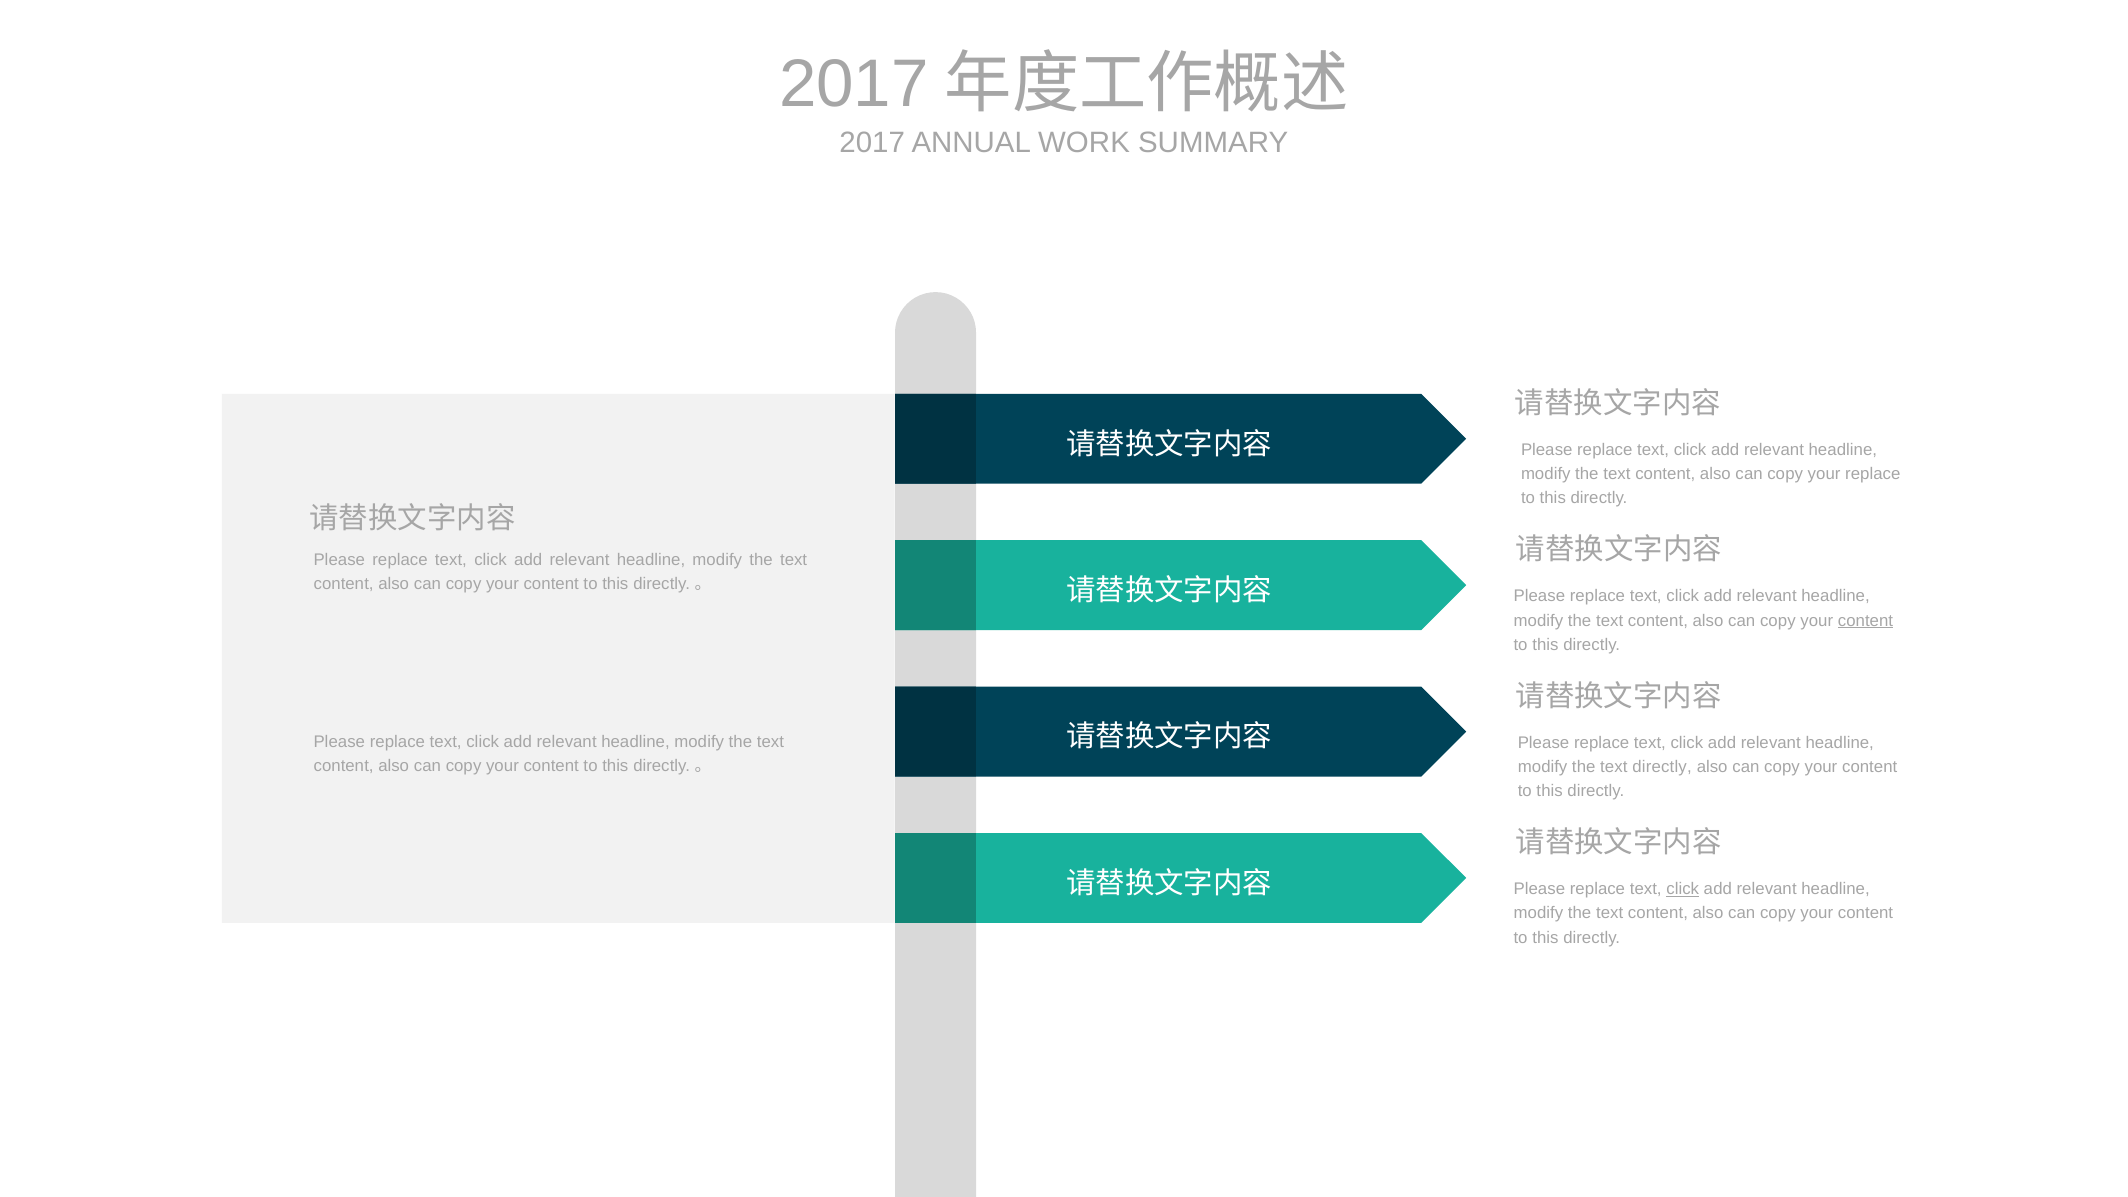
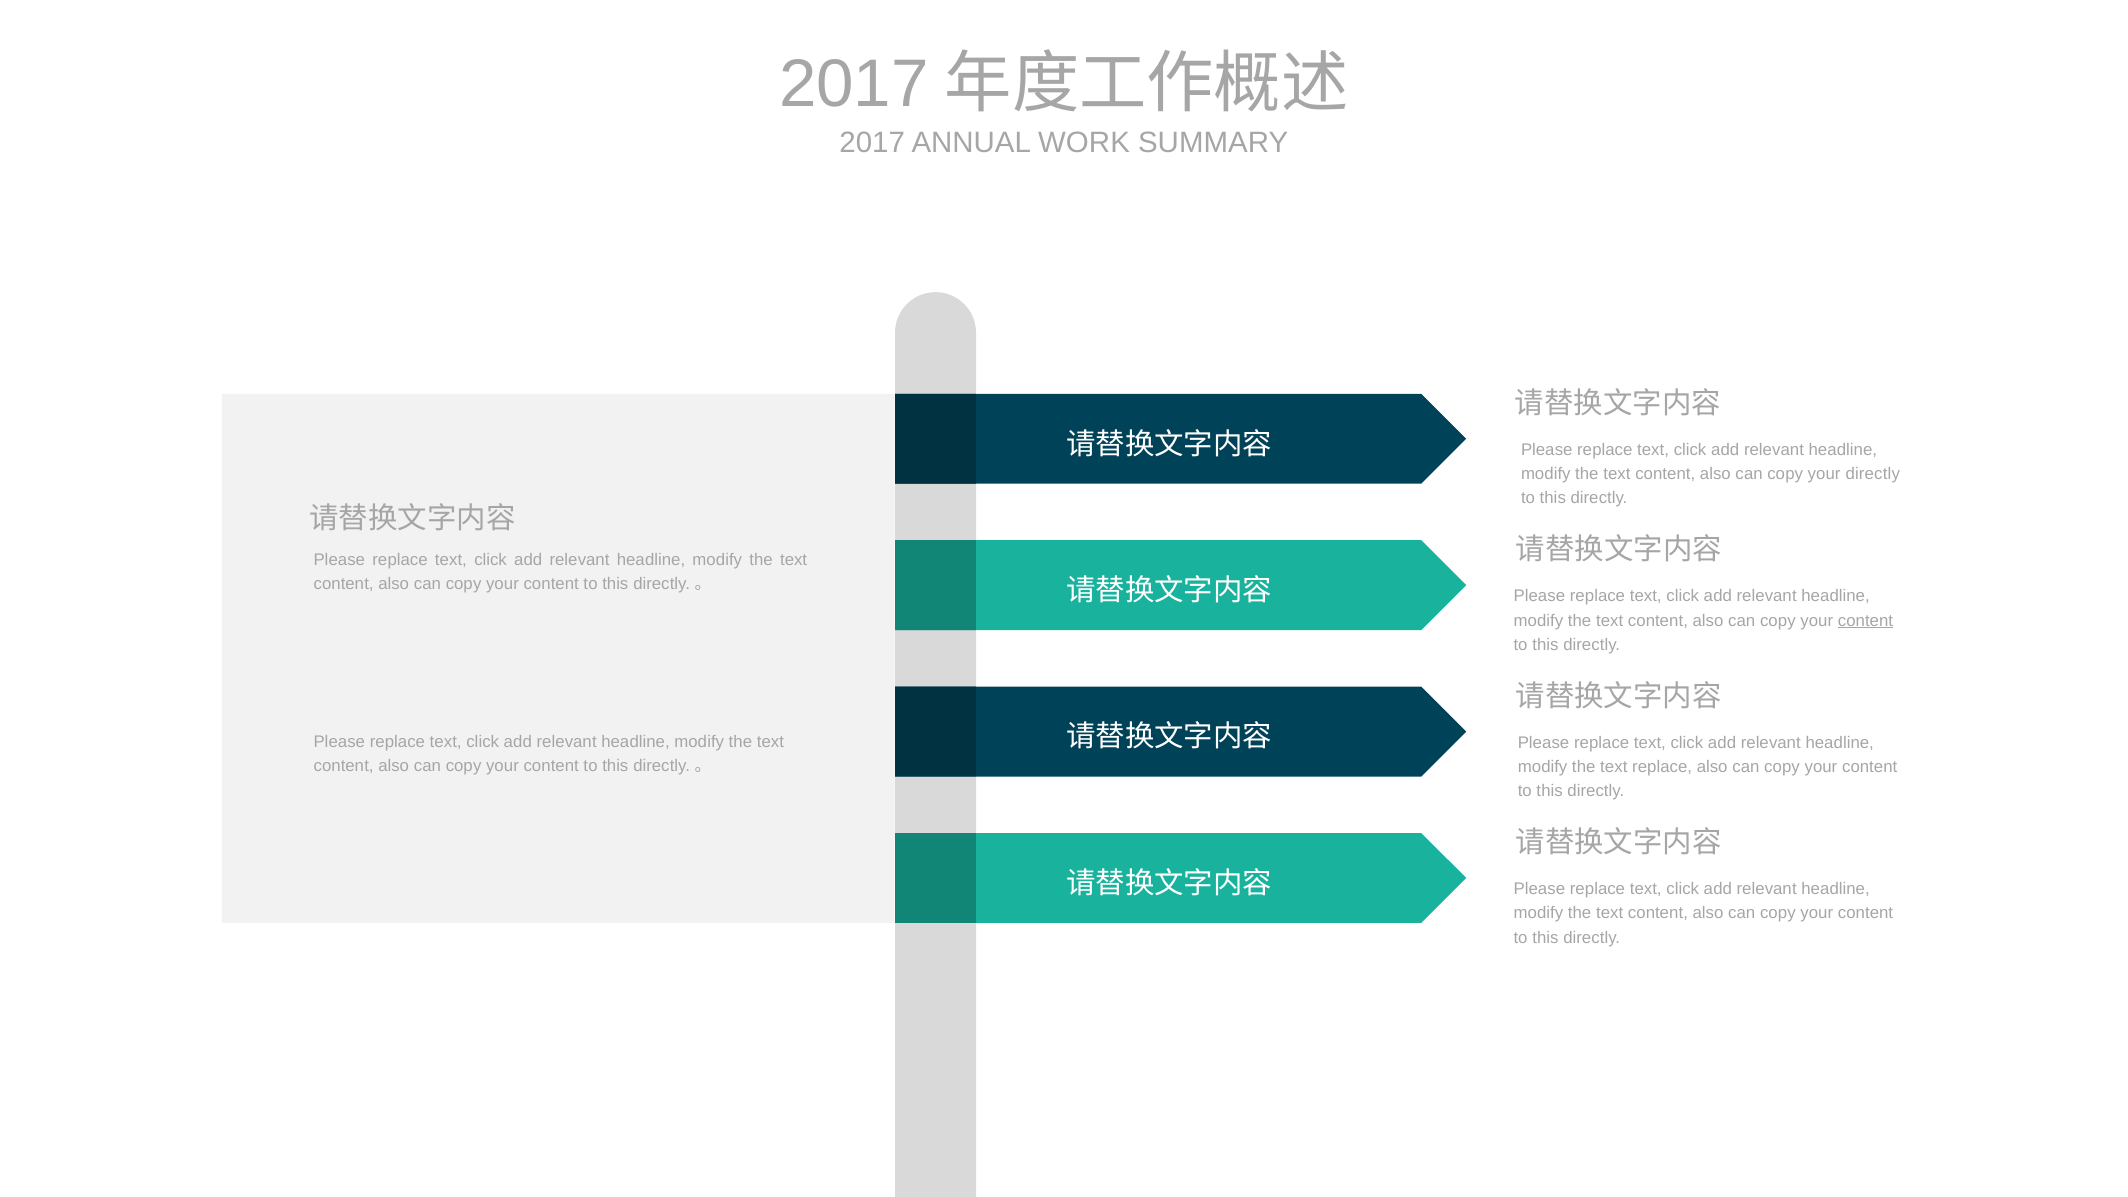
your replace: replace -> directly (1873, 474)
text directly: directly -> replace (1662, 767)
click underline: present -> none (1683, 889)
